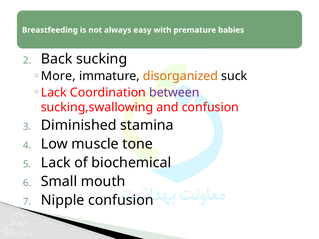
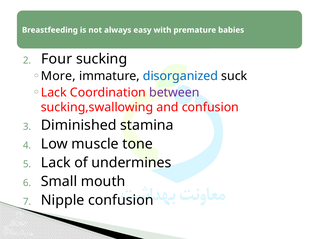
Back: Back -> Four (57, 59)
disorganized colour: orange -> blue (180, 76)
biochemical: biochemical -> undermines (131, 163)
